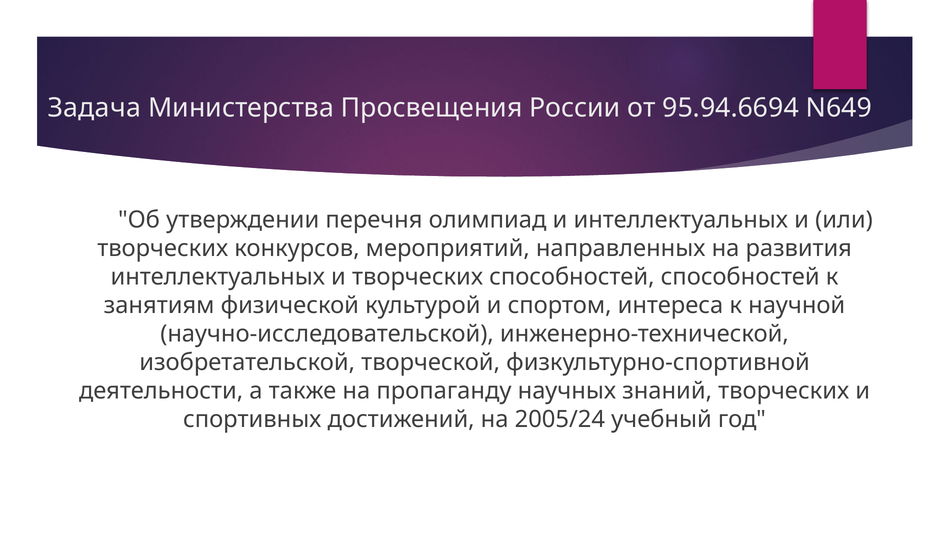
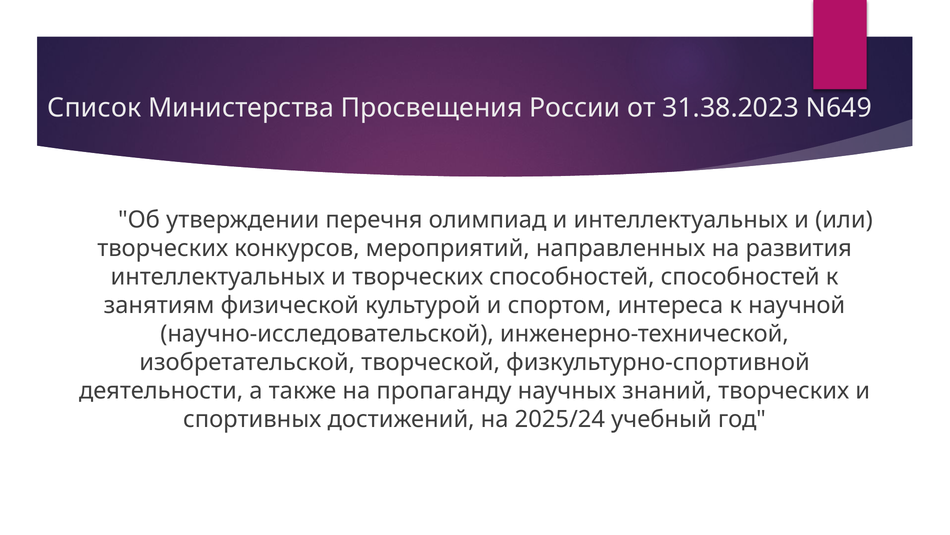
Задача: Задача -> Список (94, 108)
95.94.6694: 95.94.6694 -> 31.38.2023 (731, 108)
2005/24: 2005/24 -> 2025/24 (560, 419)
